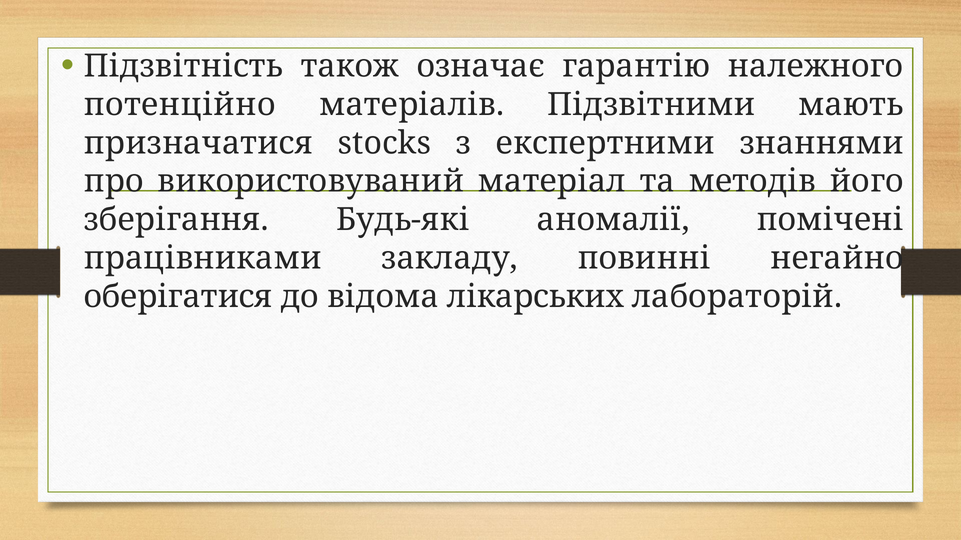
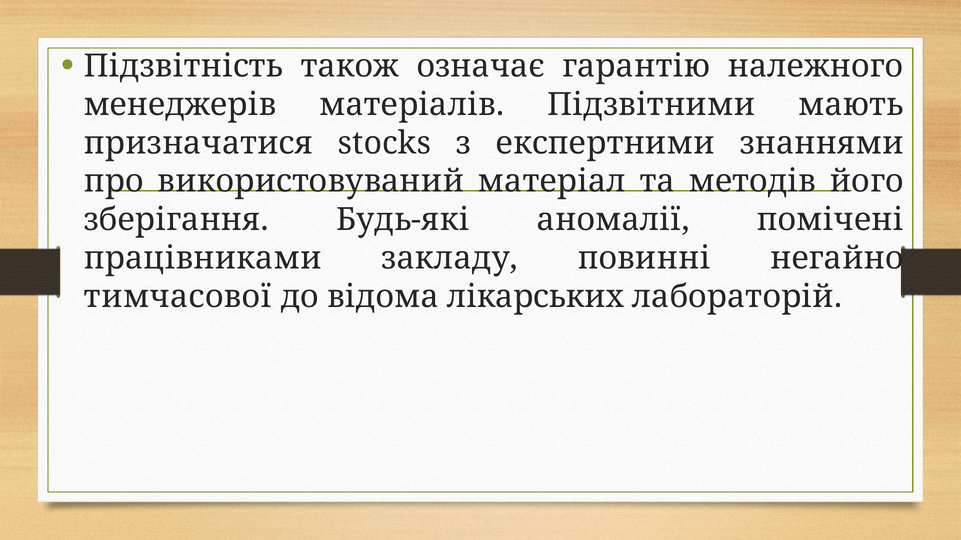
потенційно: потенційно -> менеджерів (180, 105)
оберігатися: оберігатися -> тимчасової (178, 297)
